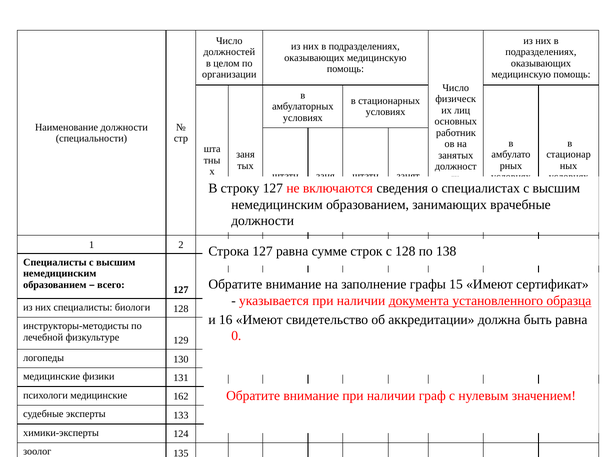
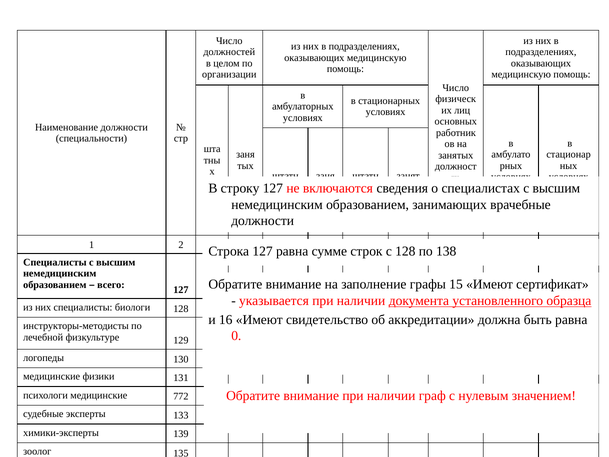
162: 162 -> 772 (181, 396)
124: 124 -> 139 (181, 434)
